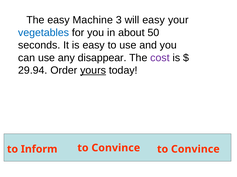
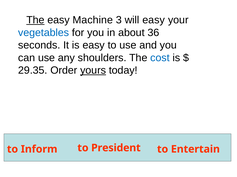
The underline: none -> present (35, 20)
50: 50 -> 36 (153, 33)
disappear: disappear -> shoulders (102, 58)
cost colour: purple -> blue (160, 58)
29.94: 29.94 -> 29.35 (33, 71)
Inform to Convince: Convince -> President (116, 148)
Convince: Convince -> Entertain (195, 150)
